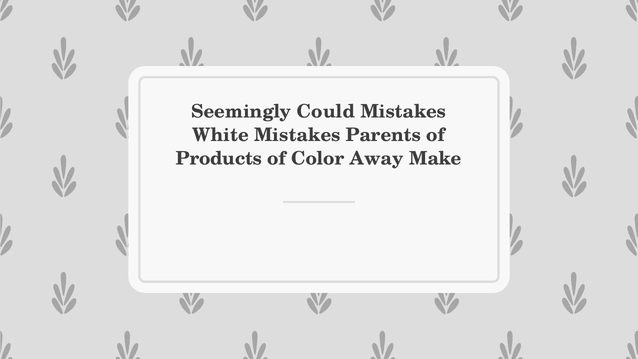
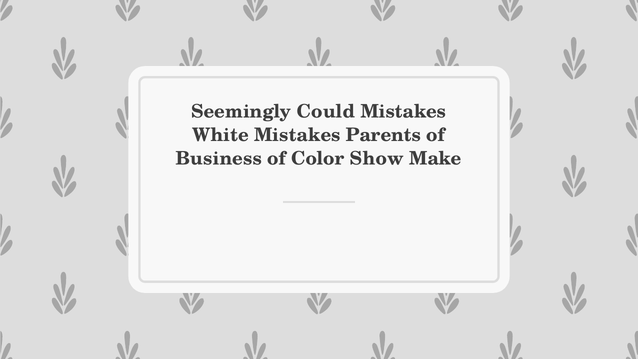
Products: Products -> Business (219, 159)
Away: Away -> Show (377, 159)
